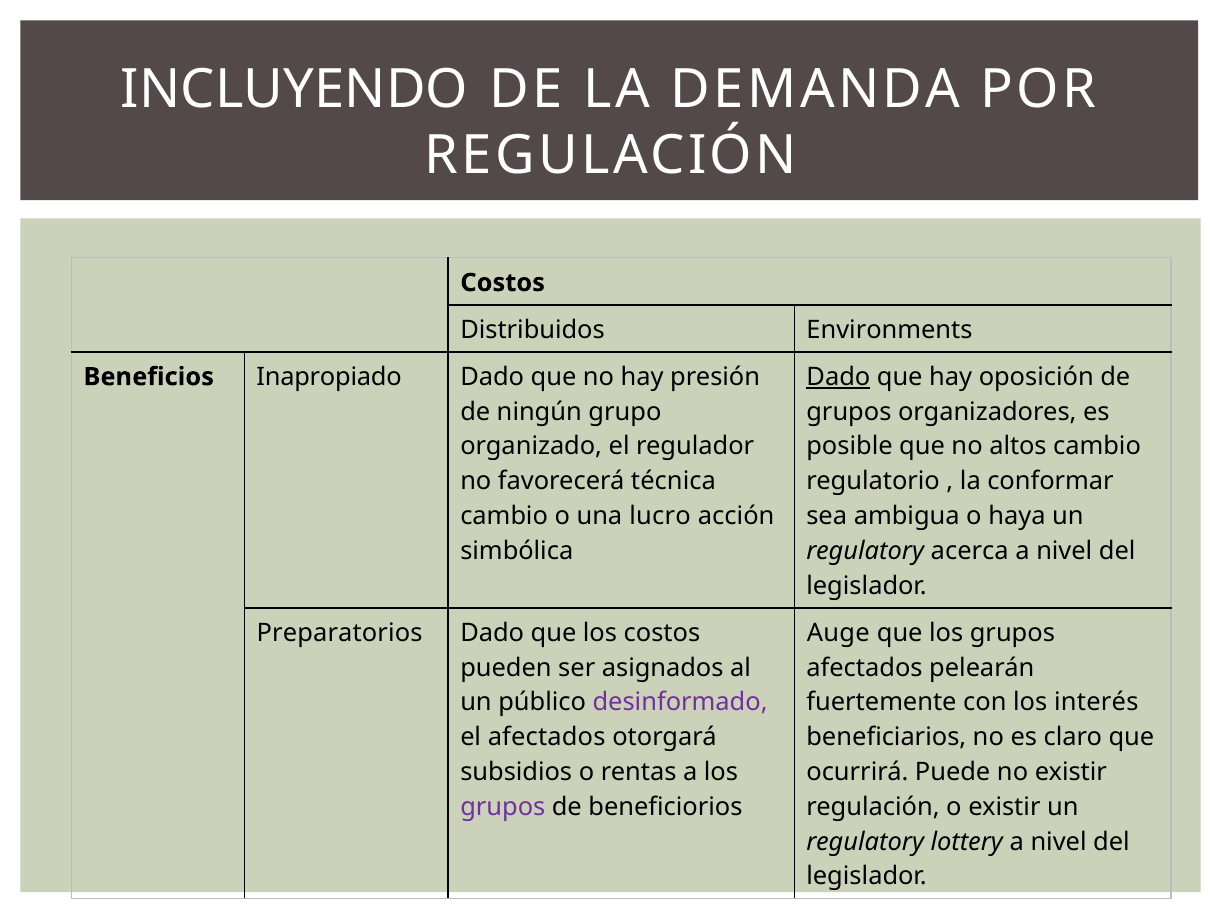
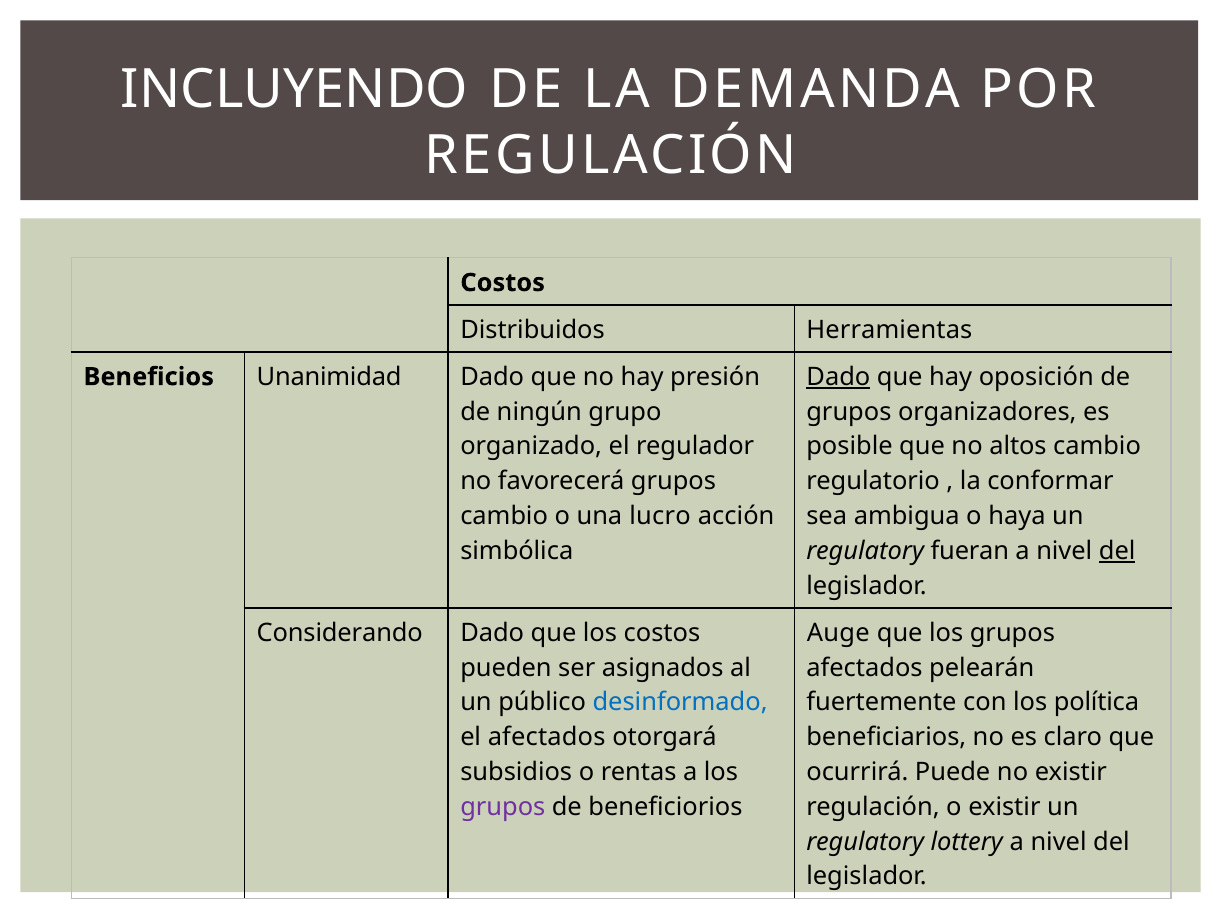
Environments: Environments -> Herramientas (889, 330)
Inapropiado: Inapropiado -> Unanimidad (329, 377)
favorecerá técnica: técnica -> grupos (674, 482)
acerca: acerca -> fueran (970, 551)
del underline: none -> present (1117, 551)
Preparatorios: Preparatorios -> Considerando (340, 633)
desinformado colour: purple -> blue (680, 703)
interés: interés -> política (1096, 703)
